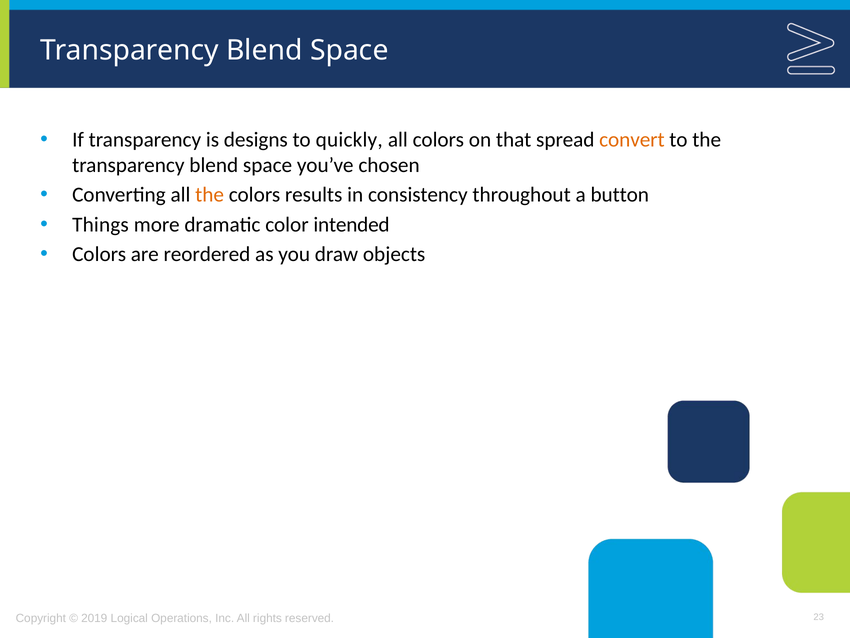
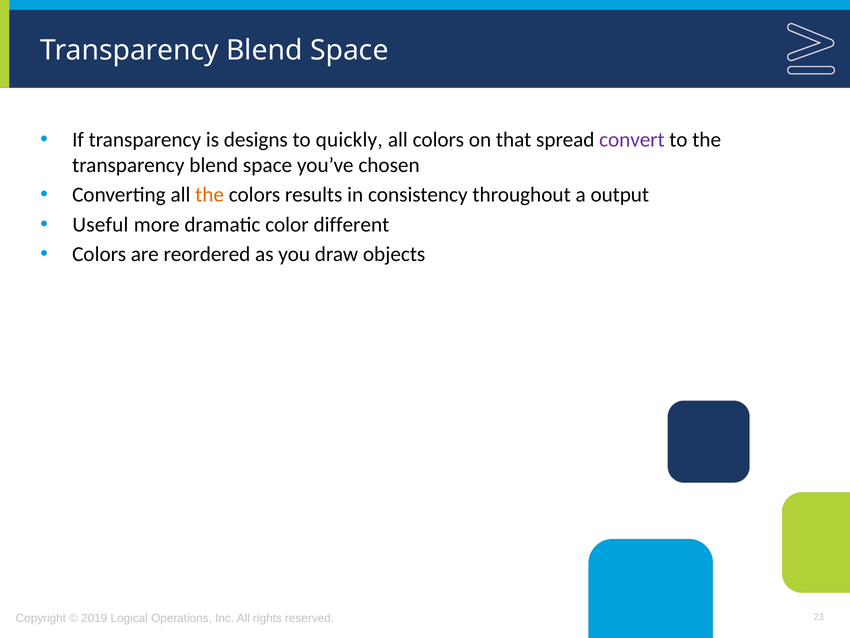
convert colour: orange -> purple (632, 140)
button: button -> output (620, 195)
Things: Things -> Useful (100, 225)
intended: intended -> different (351, 225)
